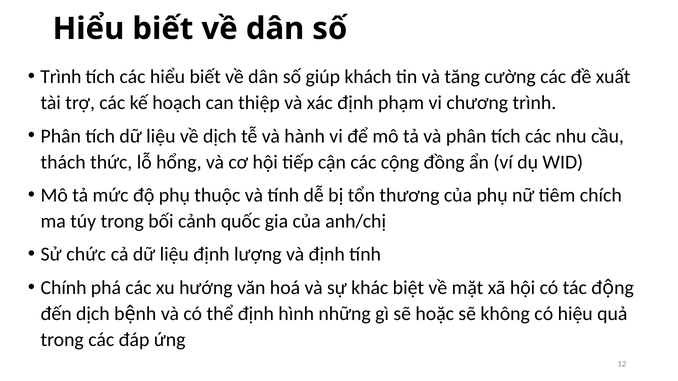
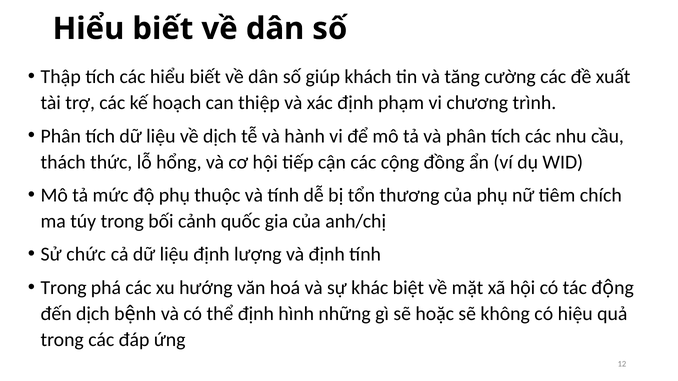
Trình: Trình -> Thập (61, 77)
Chính: Chính -> Trong (64, 288)
